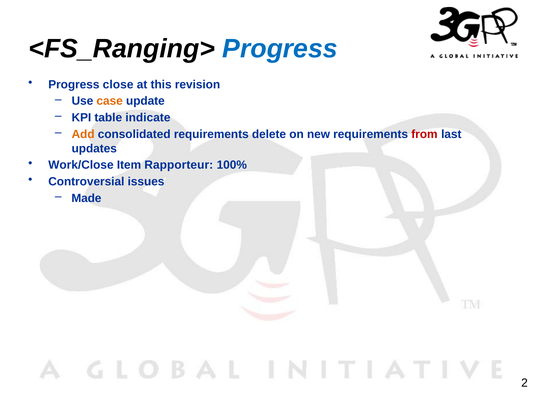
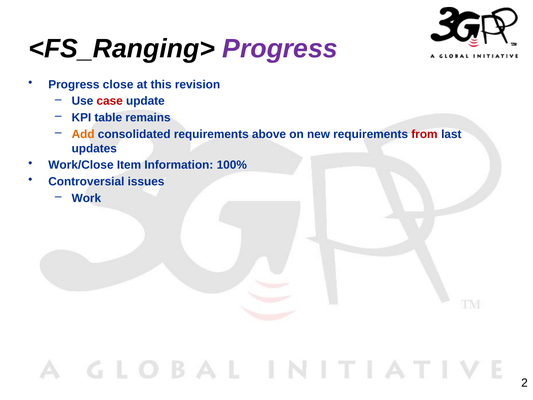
Progress colour: blue -> purple (280, 49)
case colour: orange -> red (110, 101)
indicate: indicate -> remains (148, 118)
delete: delete -> above (269, 134)
Rapporteur: Rapporteur -> Information (179, 165)
Made: Made -> Work (86, 198)
